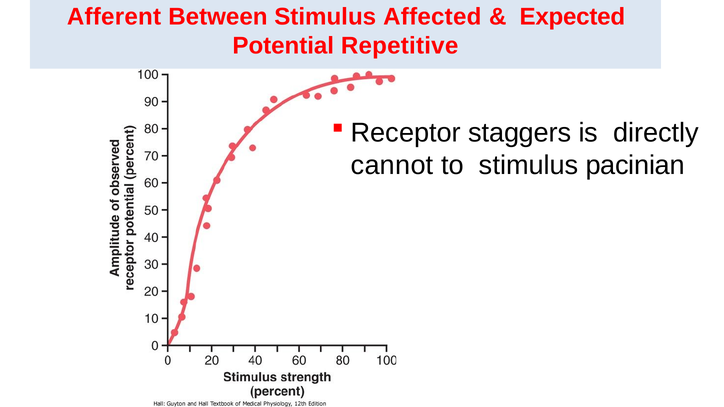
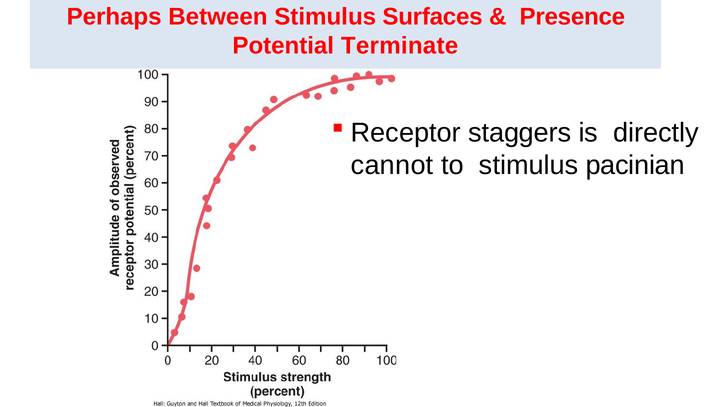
Afferent: Afferent -> Perhaps (114, 17)
Affected: Affected -> Surfaces (433, 17)
Expected: Expected -> Presence (572, 17)
Repetitive: Repetitive -> Terminate (400, 46)
